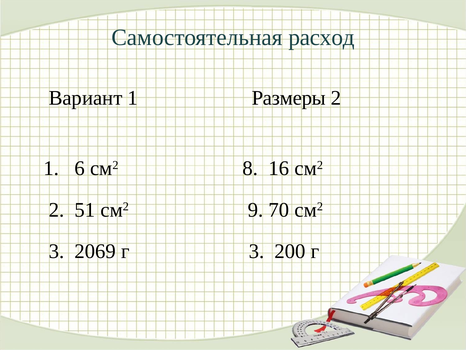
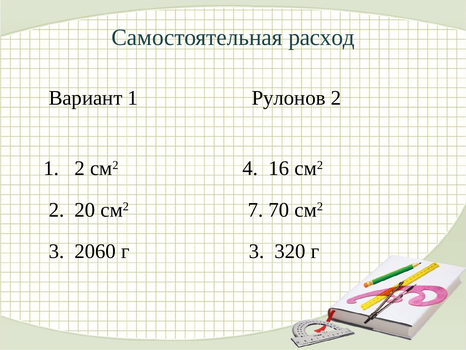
Размеры: Размеры -> Рулонов (289, 98)
1 6: 6 -> 2 (80, 168)
8: 8 -> 4 (250, 168)
51: 51 -> 20 (85, 210)
9: 9 -> 7 (256, 210)
2069: 2069 -> 2060 (95, 251)
200: 200 -> 320 (290, 251)
